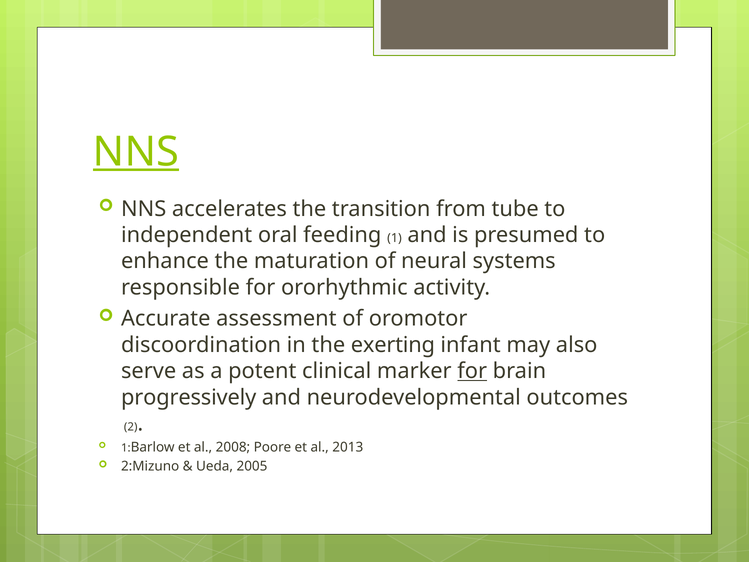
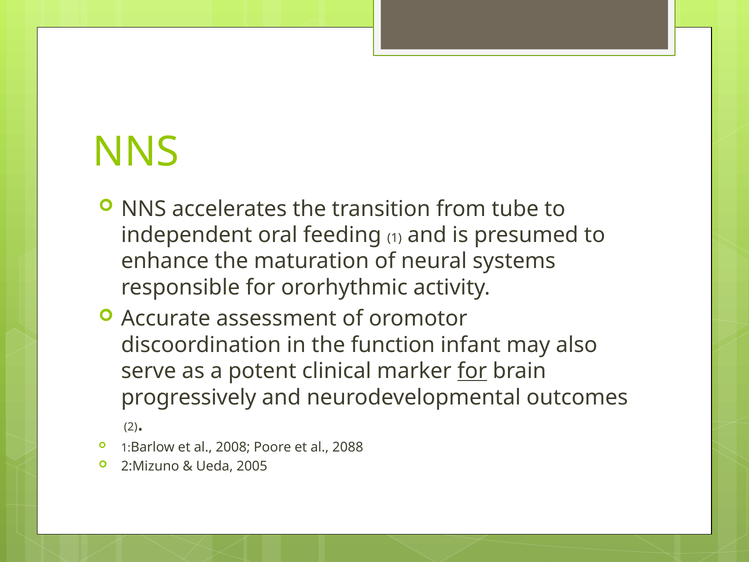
NNS underline: present -> none (136, 152)
exerting: exerting -> function (393, 345)
2013: 2013 -> 2088 (348, 447)
